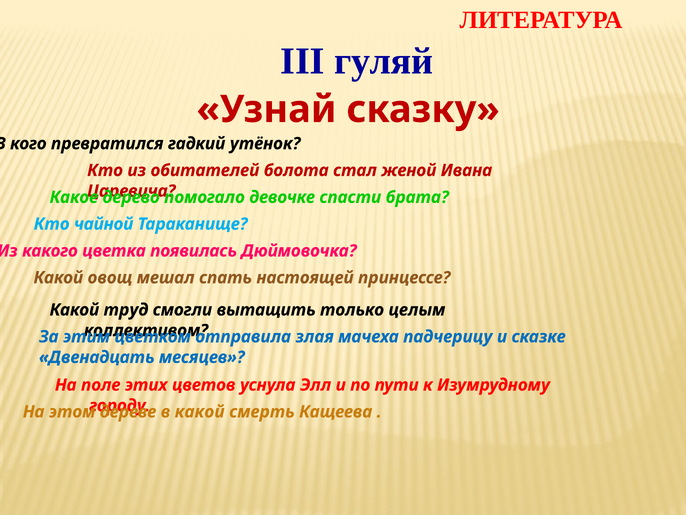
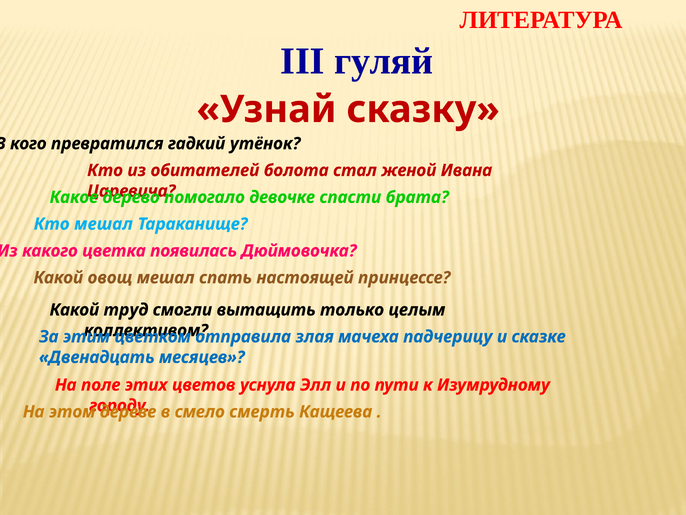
Кто чайной: чайной -> мешал (104, 224)
в какой: какой -> смело (200, 411)
